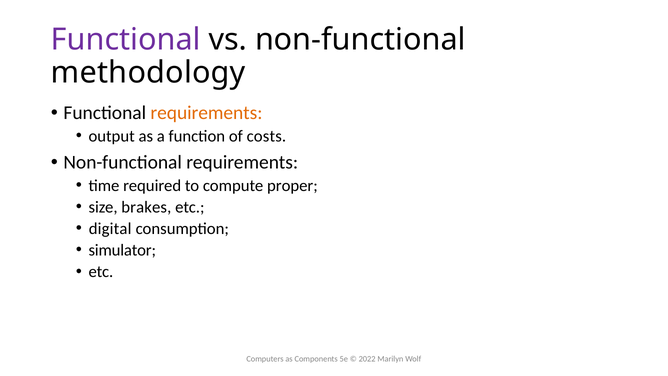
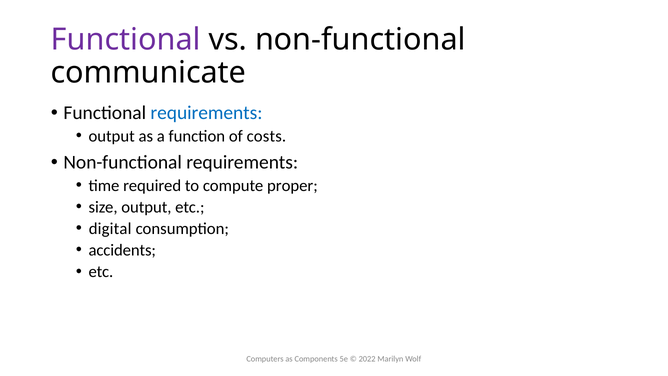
methodology: methodology -> communicate (148, 73)
requirements colour: orange -> blue (206, 113)
size brakes: brakes -> output (146, 207)
simulator: simulator -> accidents (122, 250)
